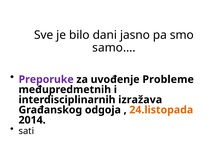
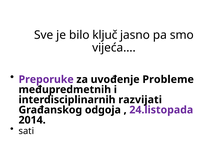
dani: dani -> ključ (105, 35)
samo…: samo… -> vijeća… (114, 48)
izražava: izražava -> razvijati (140, 100)
24.listopada colour: orange -> purple (161, 110)
